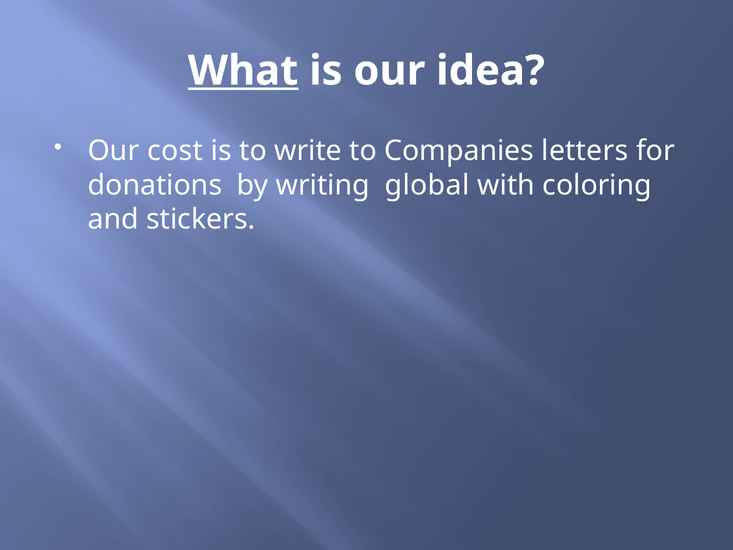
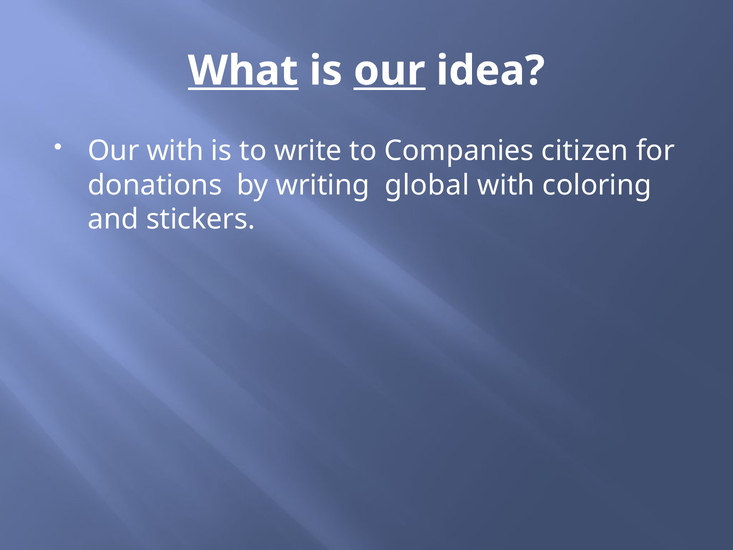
our underline: none -> present (389, 71)
Our cost: cost -> with (175, 151)
letters: letters -> citizen (585, 151)
